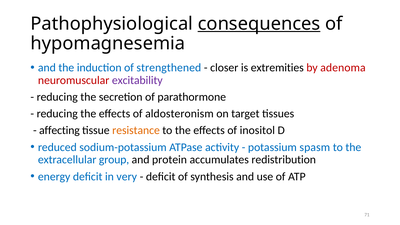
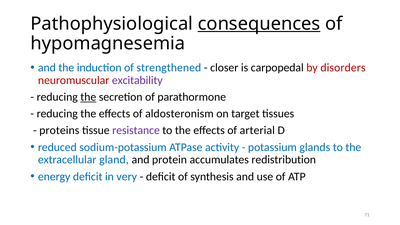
extremities: extremities -> carpopedal (277, 68)
adenoma: adenoma -> disorders (343, 68)
the underline: none -> present (88, 97)
affecting: affecting -> proteins (59, 130)
resistance colour: orange -> purple (136, 130)
inositol: inositol -> arterial (257, 130)
spasm: spasm -> glands (315, 147)
group: group -> gland (114, 160)
